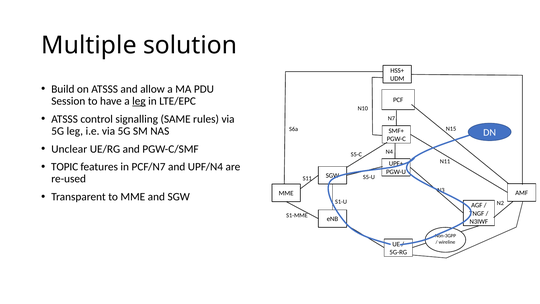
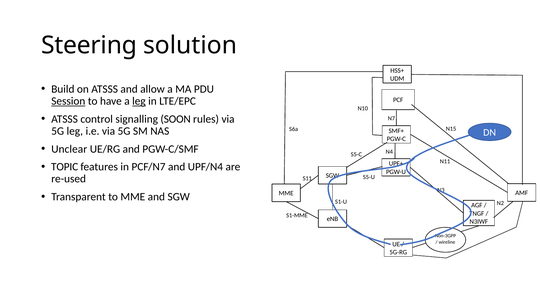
Multiple: Multiple -> Steering (89, 45)
Session underline: none -> present (68, 101)
SAME: SAME -> SOON (176, 119)
